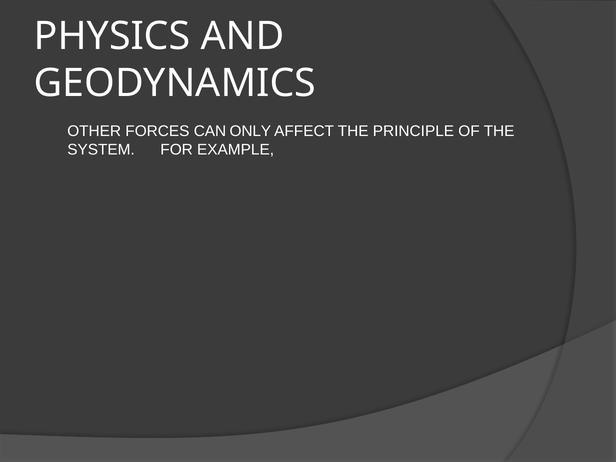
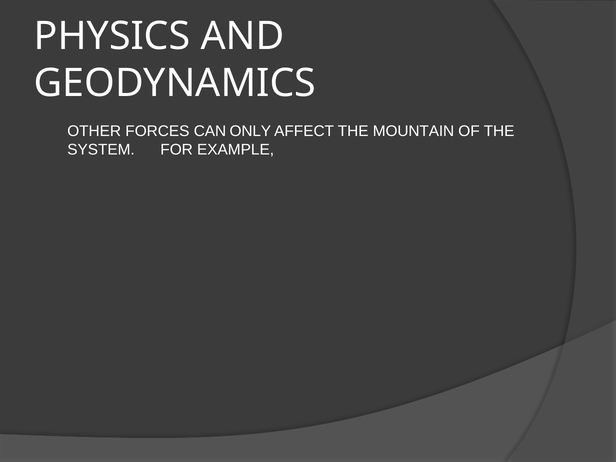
PRINCIPLE: PRINCIPLE -> MOUNTAIN (414, 131)
